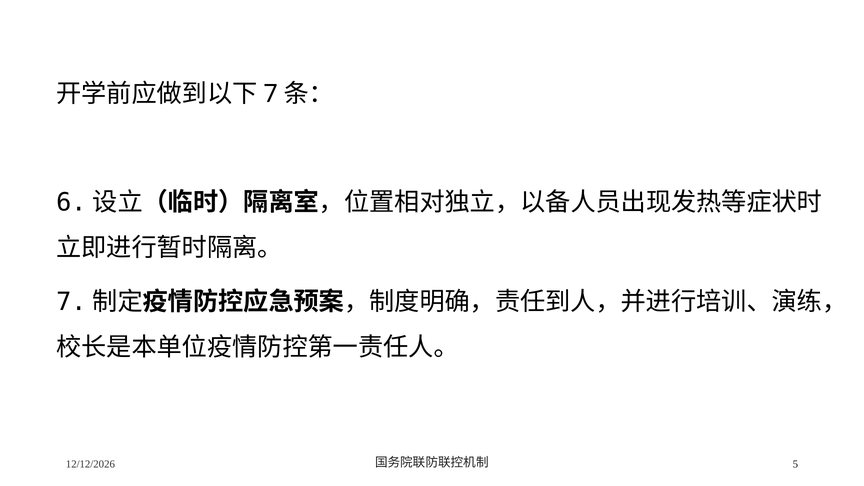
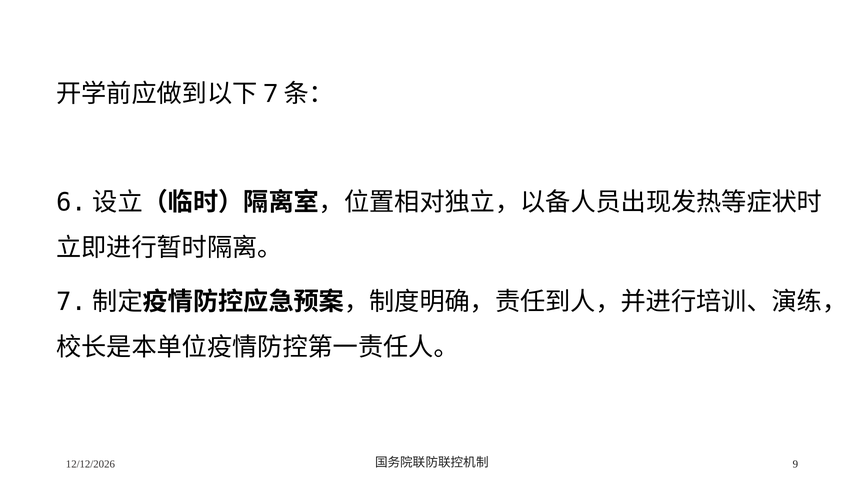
5: 5 -> 9 (795, 464)
